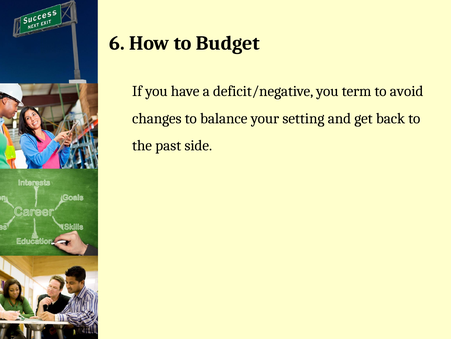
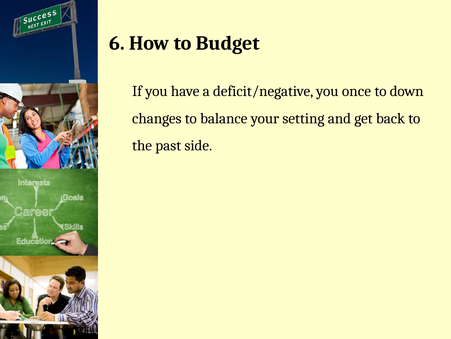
term: term -> once (356, 91)
avoid: avoid -> down (407, 91)
